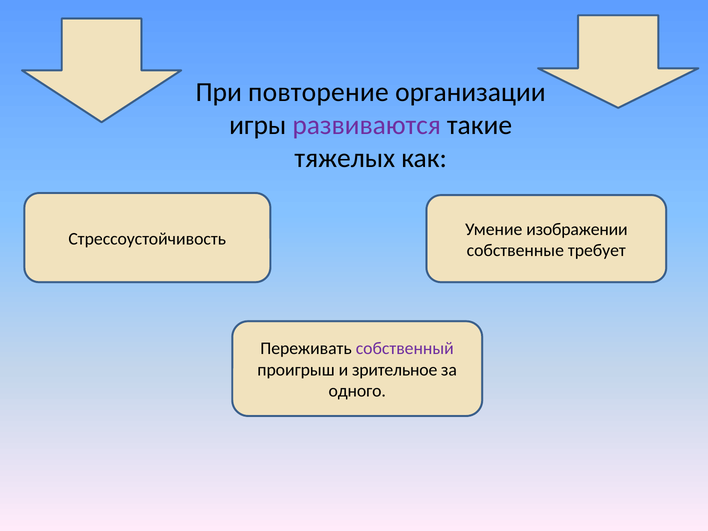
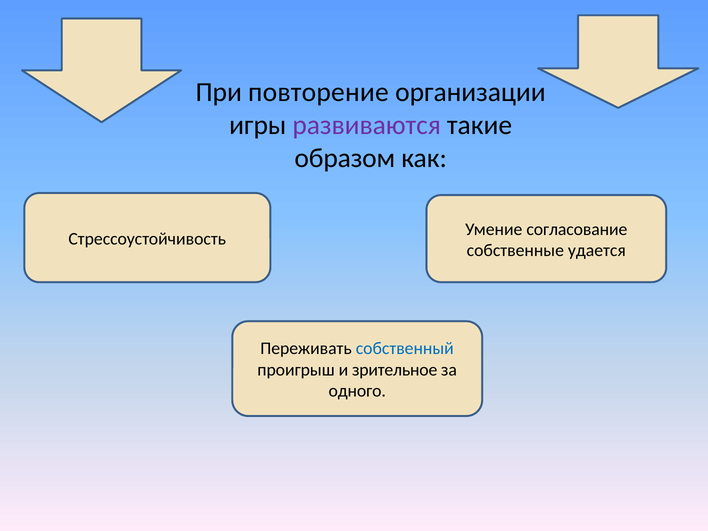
тяжелых: тяжелых -> образом (345, 158)
изображении: изображении -> согласование (577, 229)
требует: требует -> удается (597, 250)
собственный colour: purple -> blue (405, 349)
